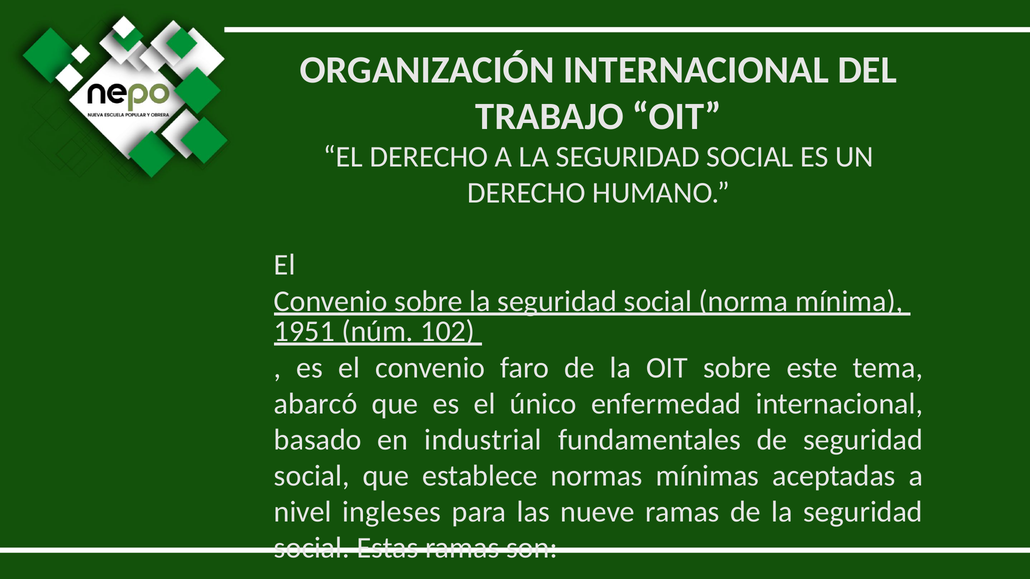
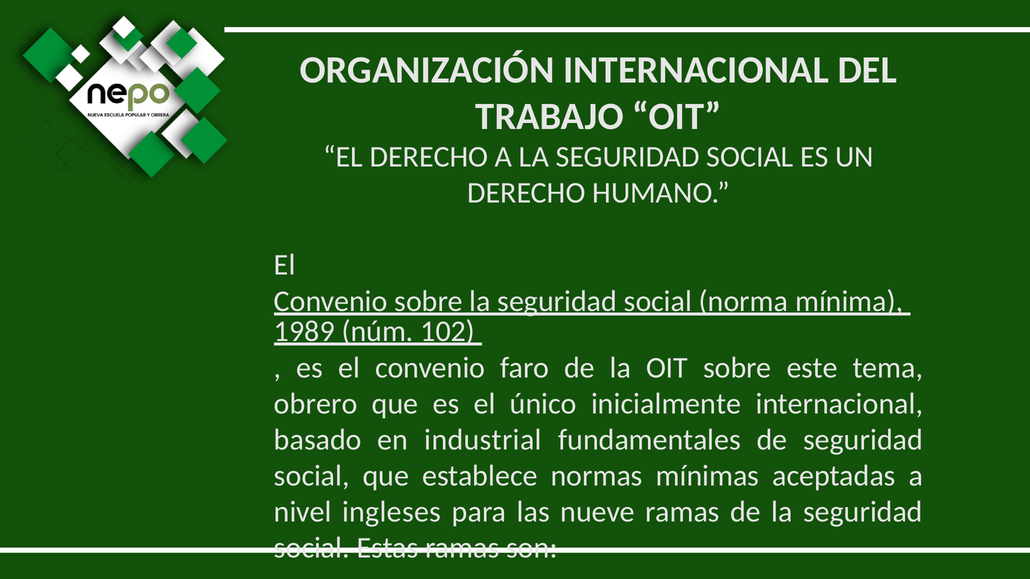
1951: 1951 -> 1989 (304, 331)
abarcó: abarcó -> obrero (316, 404)
enfermedad: enfermedad -> inicialmente (666, 404)
